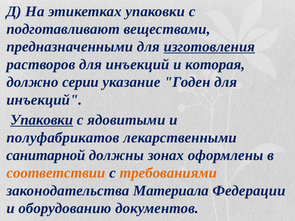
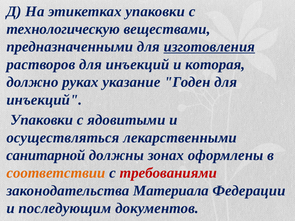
подготавливают: подготавливают -> технологическую (63, 29)
серии: серии -> руках (80, 82)
Упаковки underline: present -> none (42, 120)
полуфабрикатов: полуфабрикатов -> осуществляться (63, 138)
требованиями colour: orange -> red (168, 173)
оборудованию: оборудованию -> последующим (65, 209)
